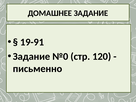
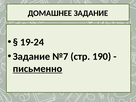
19-91: 19-91 -> 19-24 (32, 42)
№0: №0 -> №7 (60, 56)
120: 120 -> 190 (102, 56)
письменно underline: none -> present (38, 69)
